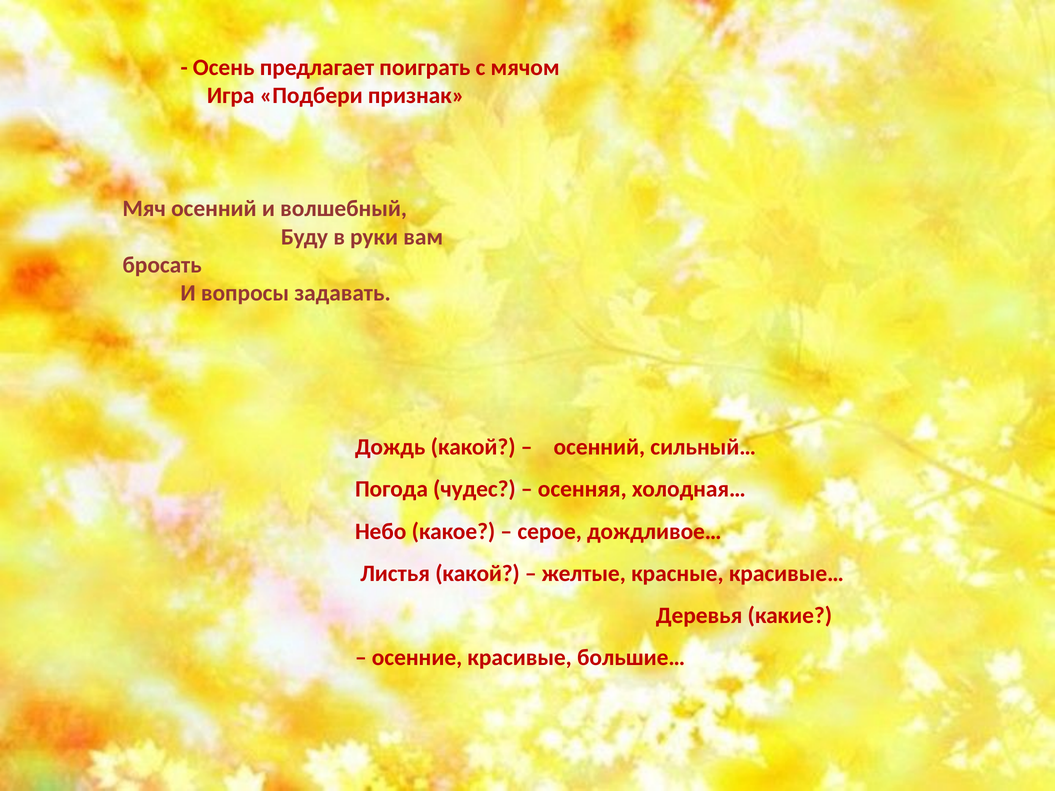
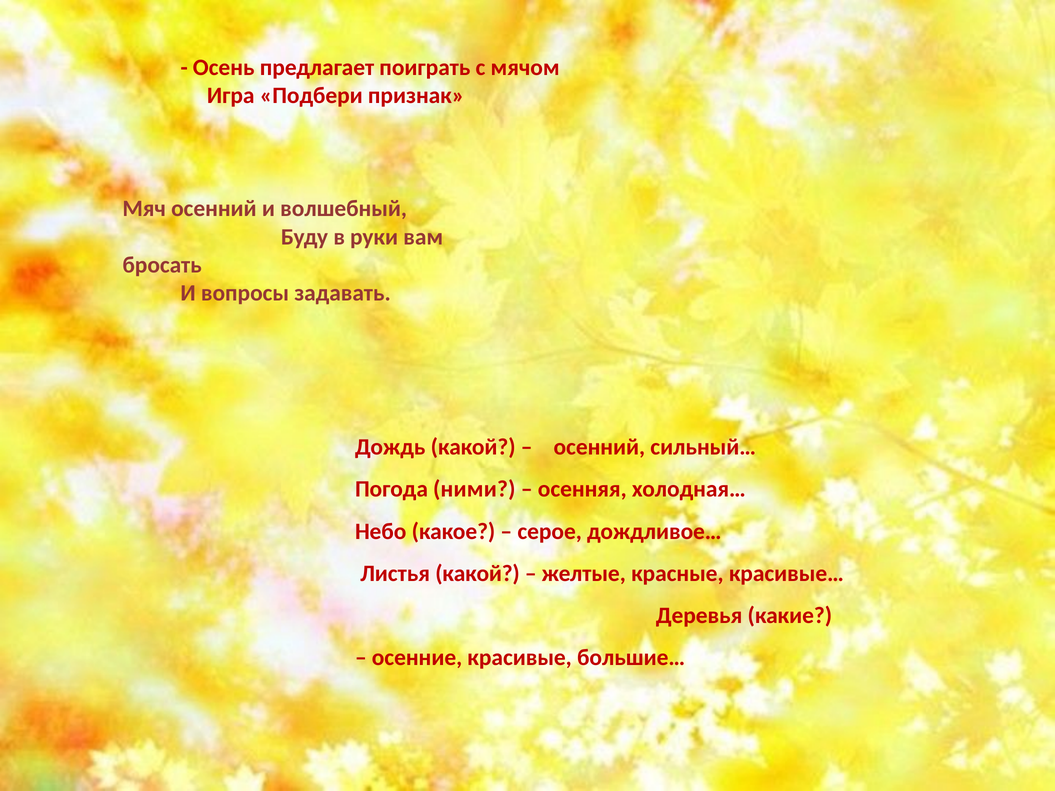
чудес: чудес -> ними (474, 489)
